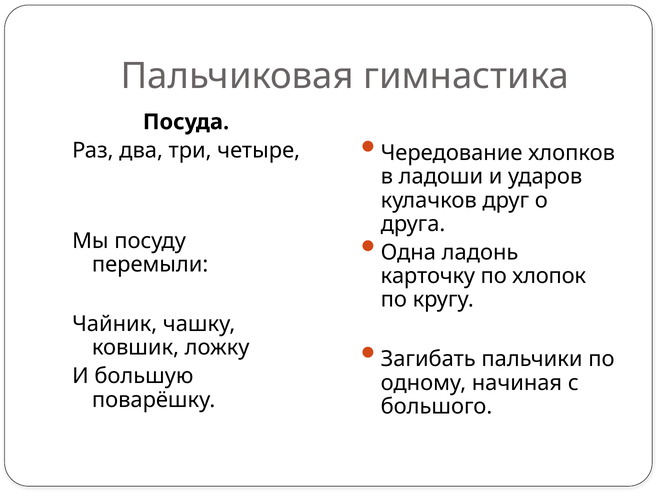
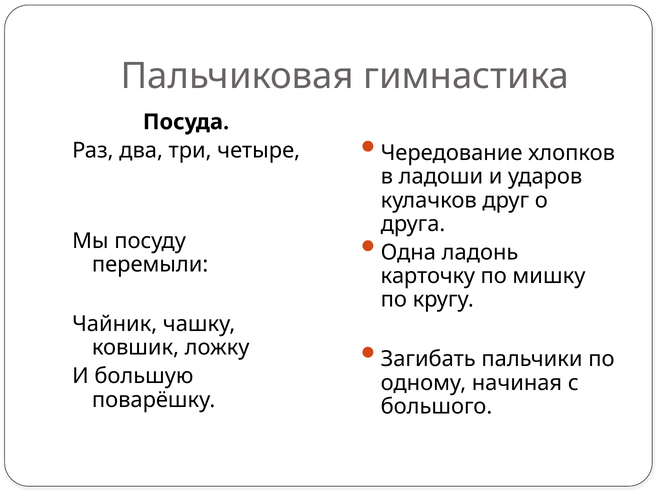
хлопок: хлопок -> мишку (549, 276)
